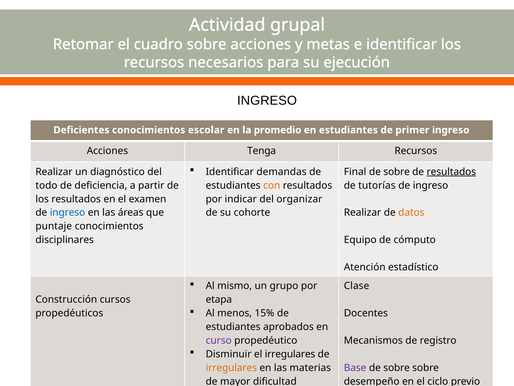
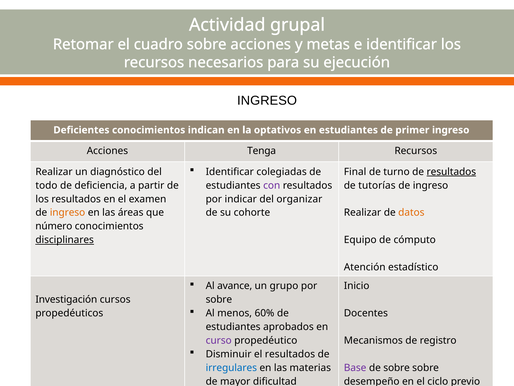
escolar: escolar -> indican (206, 130)
promedio: promedio -> optativos (278, 130)
demandas: demandas -> colegiadas (282, 172)
sobre: sobre -> turno (397, 172)
con colour: orange -> purple (272, 185)
ingreso colour: blue -> orange (68, 212)
puntaje: puntaje -> número (54, 226)
disciplinares underline: none -> present (65, 240)
mismo: mismo -> avance (235, 286)
Clase: Clase -> Inicio (357, 286)
Construcción: Construcción -> Investigación (66, 299)
etapa: etapa -> sobre (219, 299)
15%: 15% -> 60% (264, 313)
el irregulares: irregulares -> resultados (290, 354)
irregulares colour: orange -> blue (231, 367)
